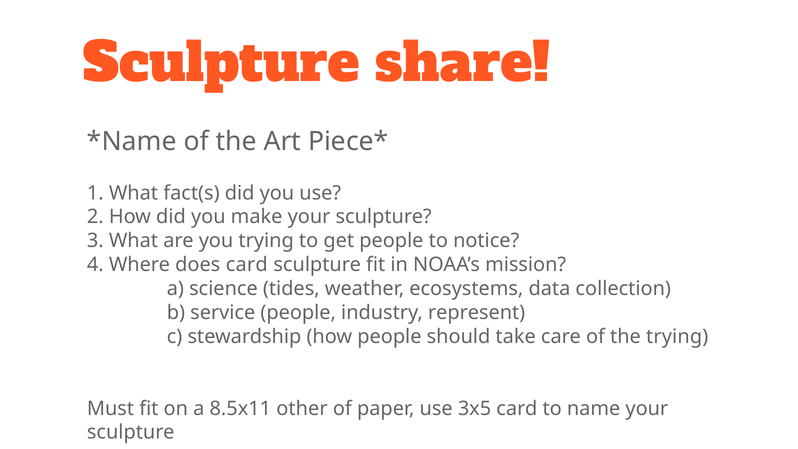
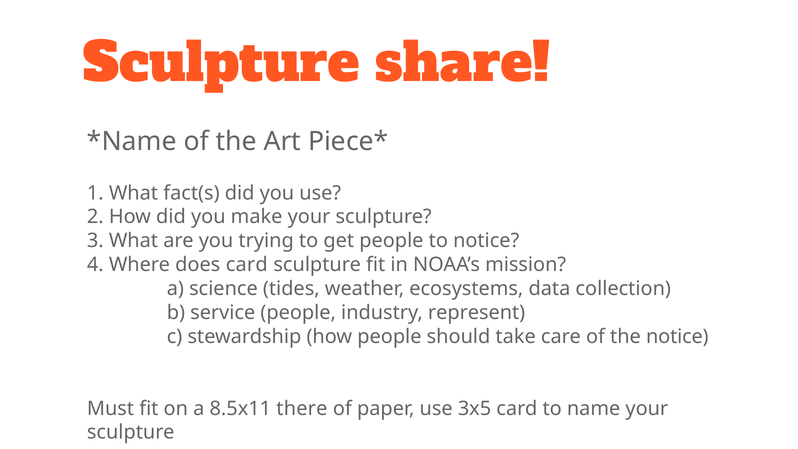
the trying: trying -> notice (677, 337)
other: other -> there (302, 408)
